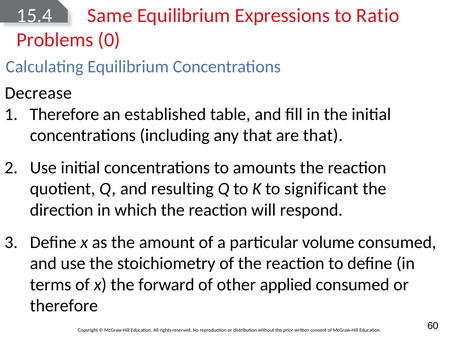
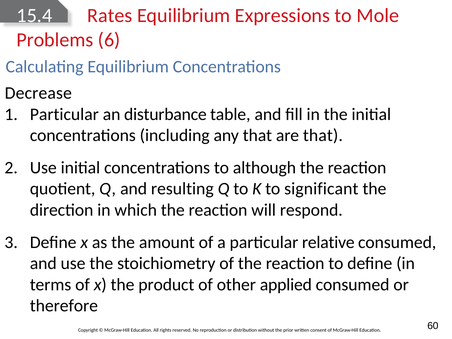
Same: Same -> Rates (110, 16)
Ratio: Ratio -> Mole (378, 16)
0: 0 -> 6 (109, 40)
Therefore: Therefore -> Particular (64, 114)
established: established -> disturbance (165, 114)
amounts: amounts -> although (264, 168)
volume: volume -> relative (328, 242)
forward: forward -> product (166, 285)
